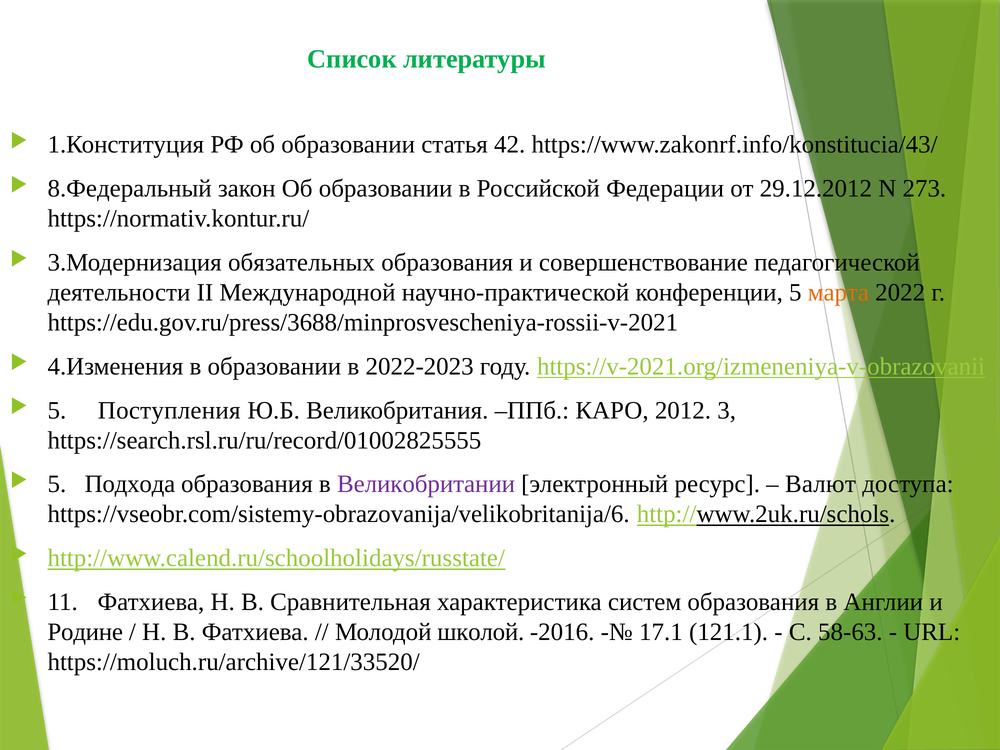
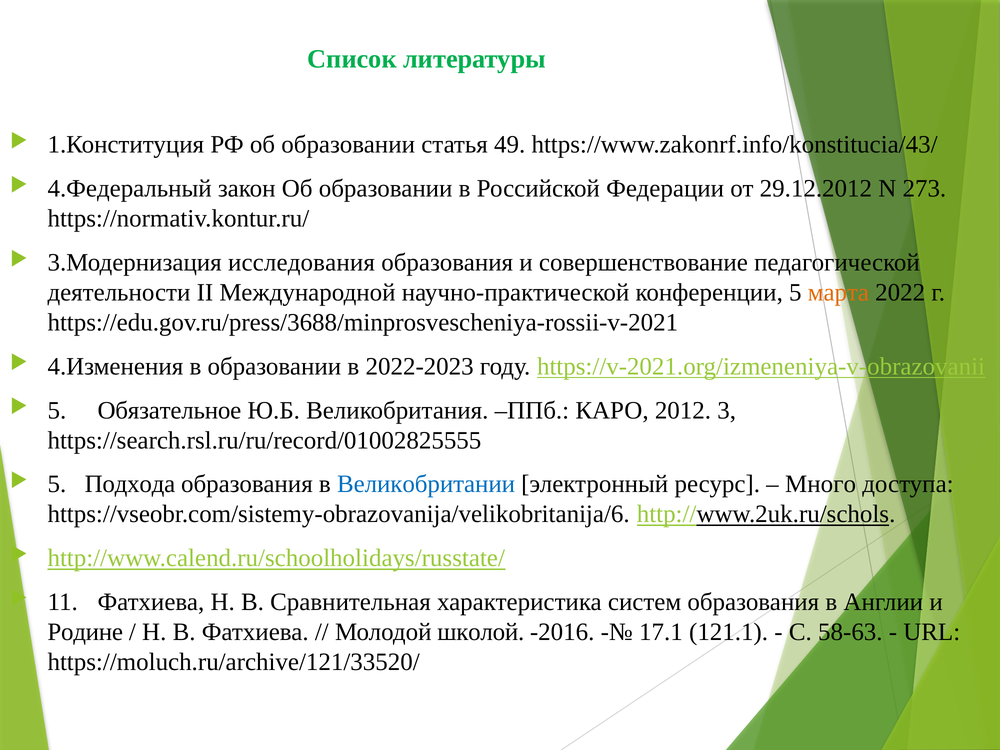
42: 42 -> 49 (510, 145)
8.Федеральный: 8.Федеральный -> 4.Федеральный (130, 189)
обязательных: обязательных -> исследования (301, 263)
Поступления: Поступления -> Обязательное (169, 410)
Великобритании colour: purple -> blue (426, 484)
Валют: Валют -> Много (821, 484)
